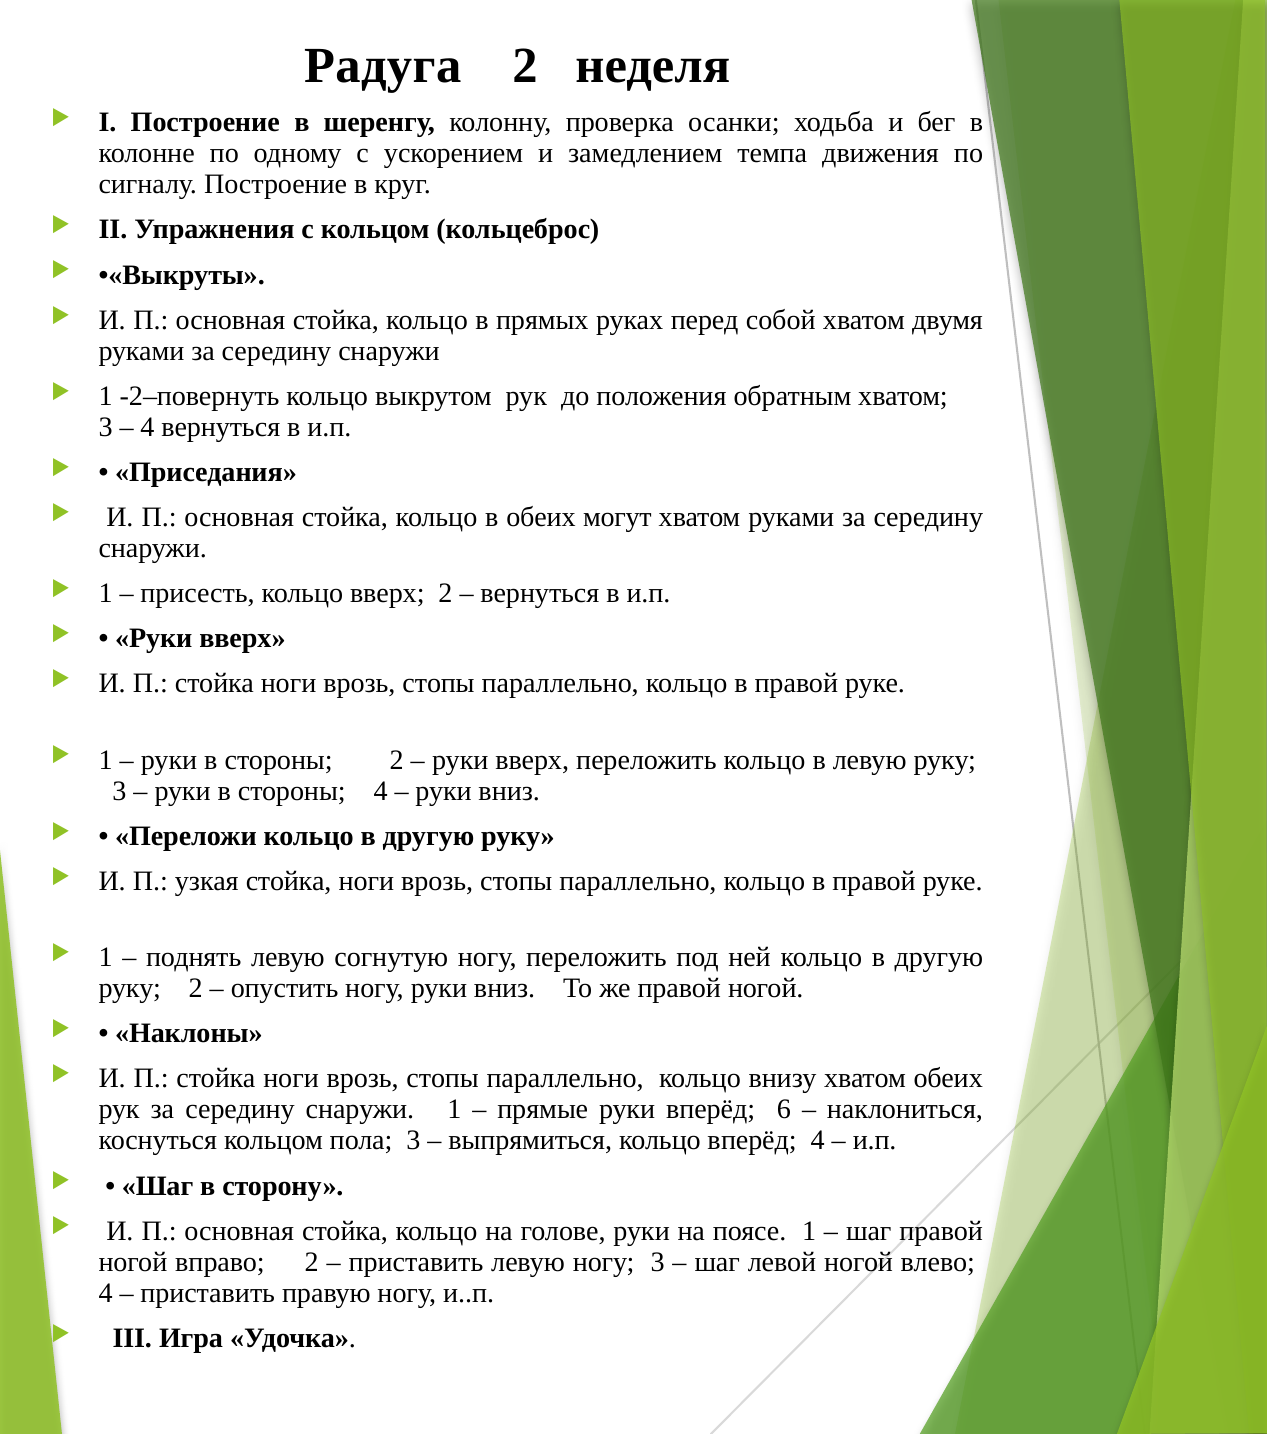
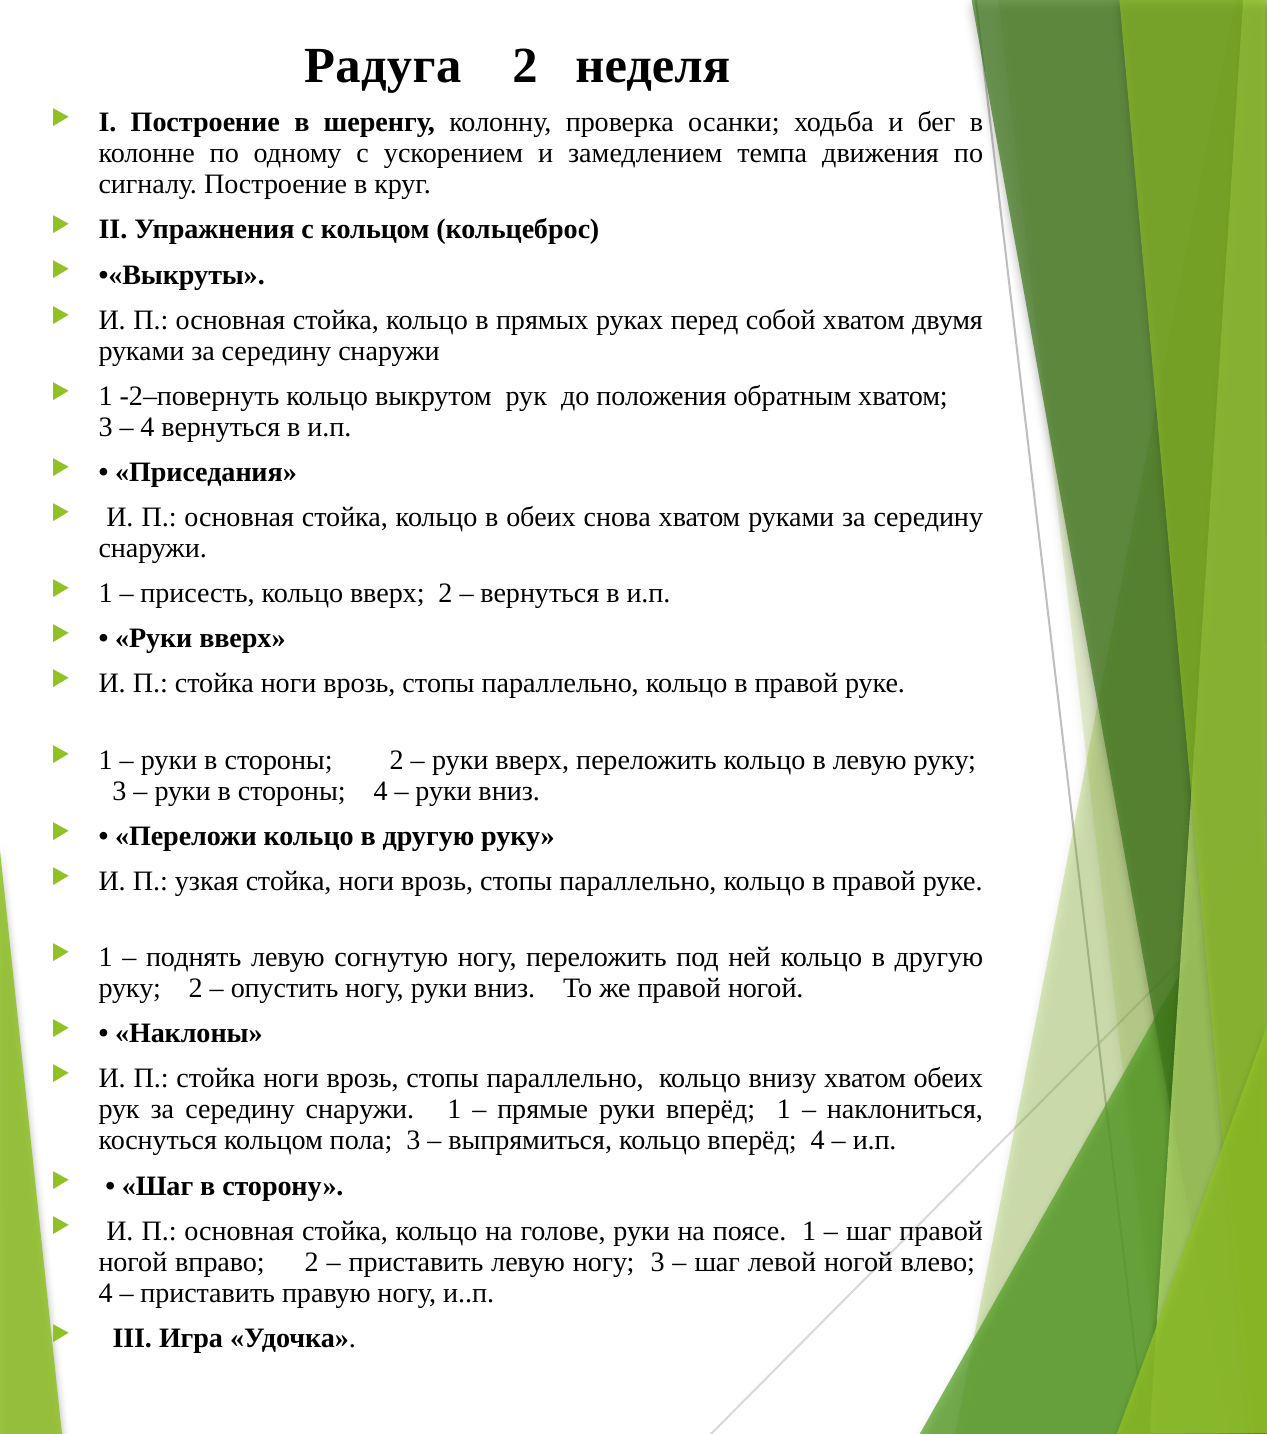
могут: могут -> снова (617, 517)
вперёд 6: 6 -> 1 (784, 1110)
